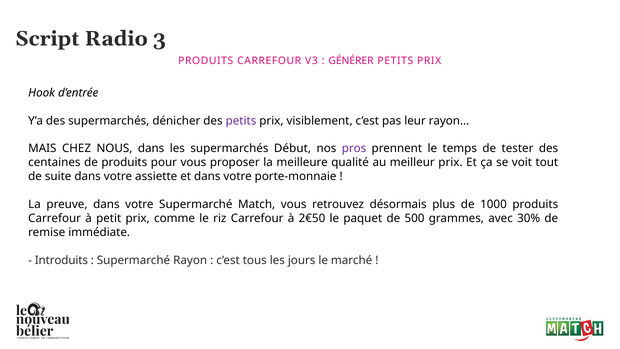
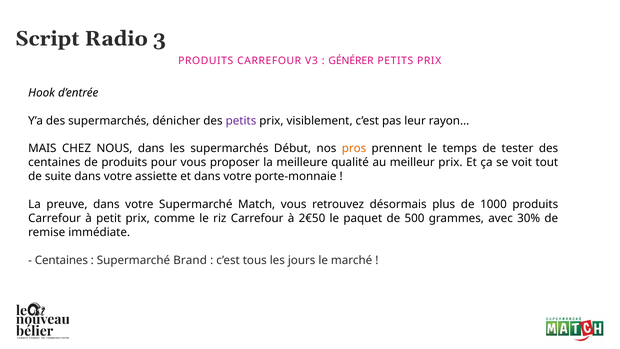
pros colour: purple -> orange (354, 149)
Introduits: Introduits -> Centaines (61, 260)
Rayon: Rayon -> Brand (190, 260)
